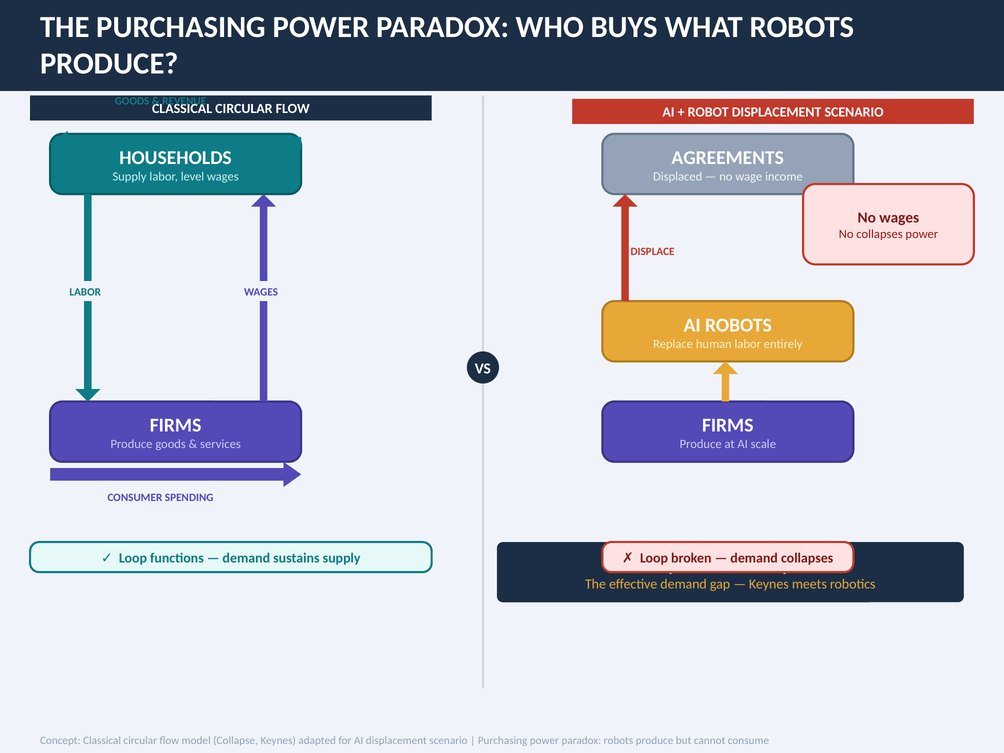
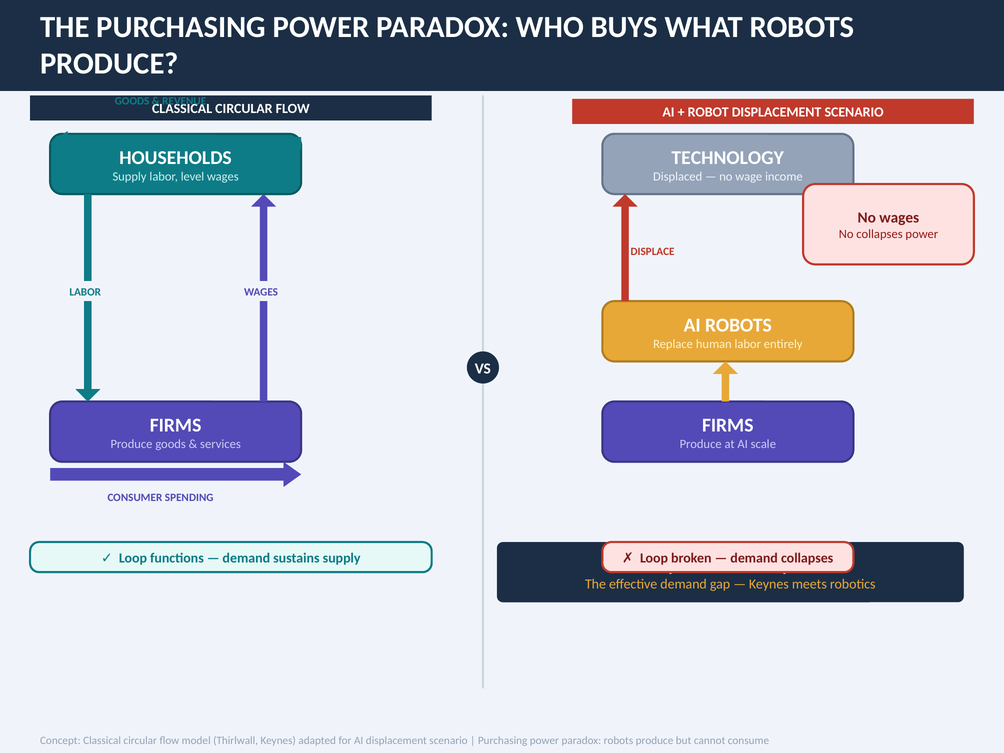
AGREEMENTS: AGREEMENTS -> TECHNOLOGY (728, 158)
Collapse: Collapse -> Thirlwall (236, 741)
